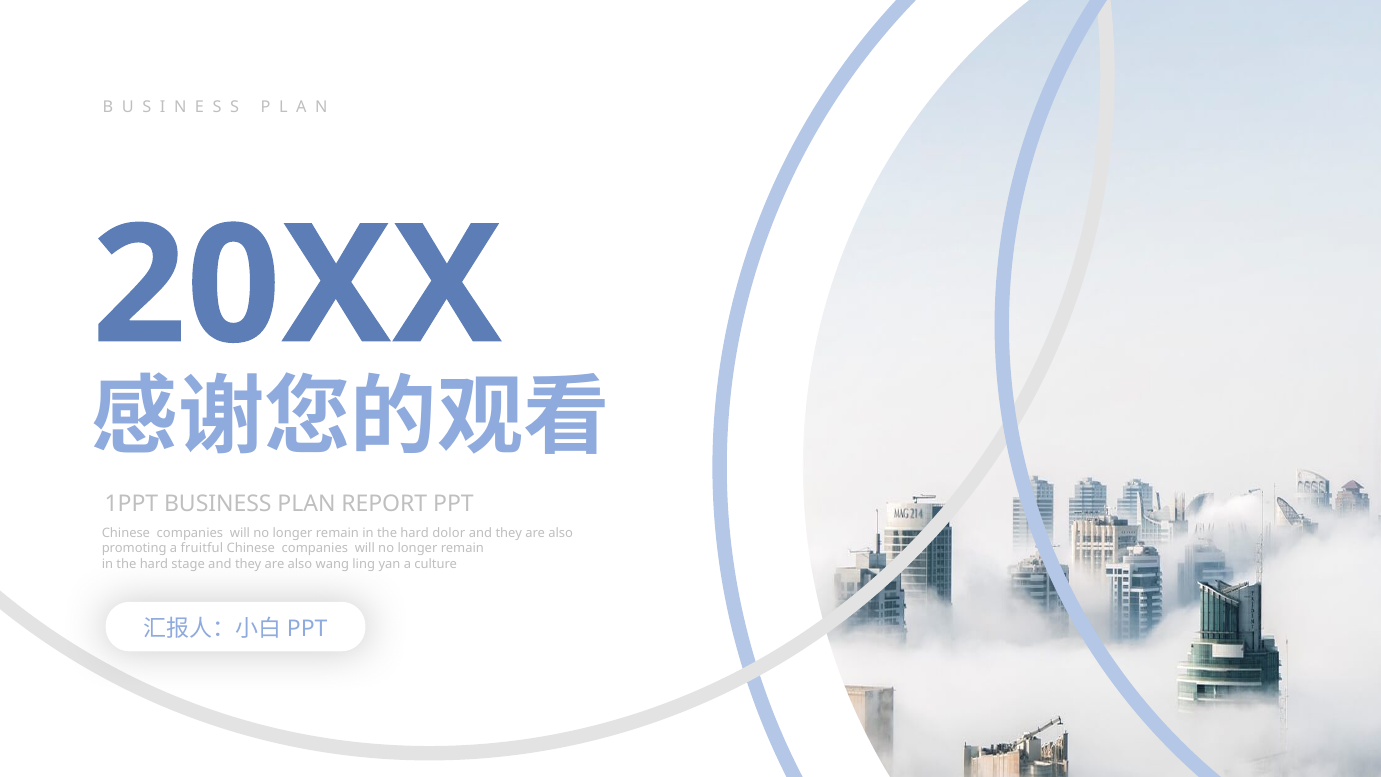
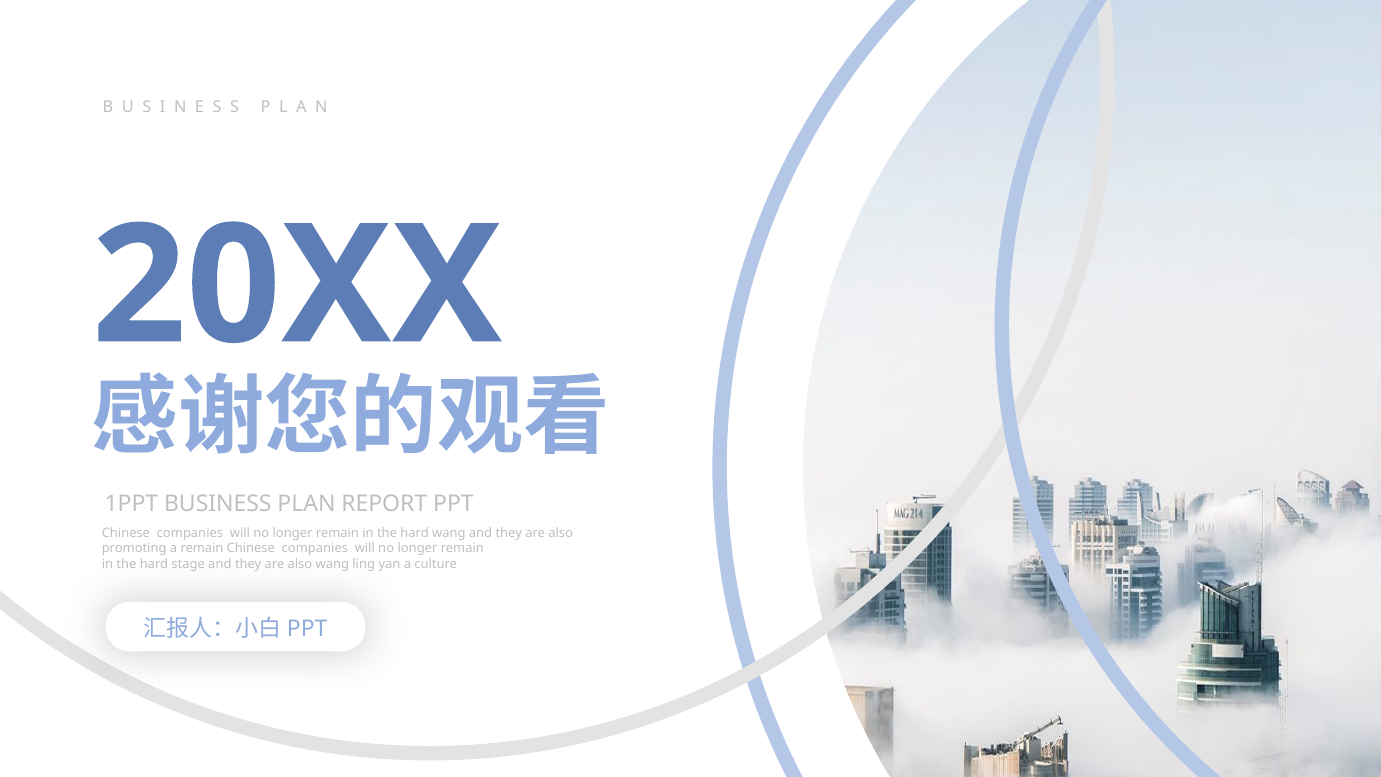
hard dolor: dolor -> wang (449, 533)
a fruitful: fruitful -> remain (202, 549)
